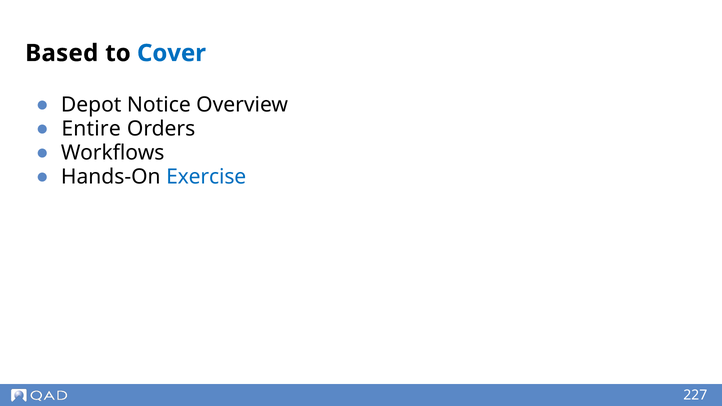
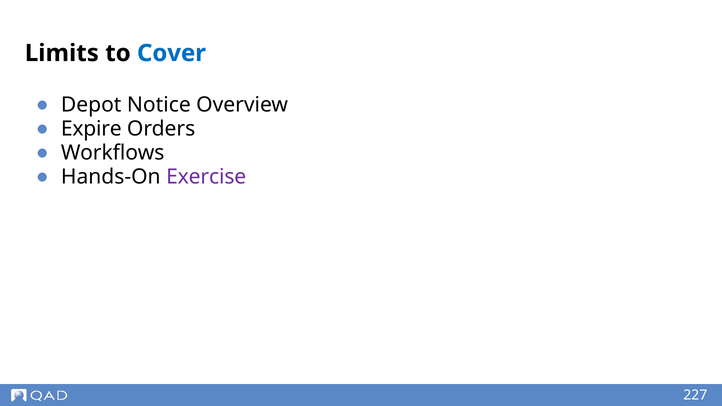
Based: Based -> Limits (62, 53)
Entire: Entire -> Expire (91, 129)
Exercise colour: blue -> purple (206, 177)
